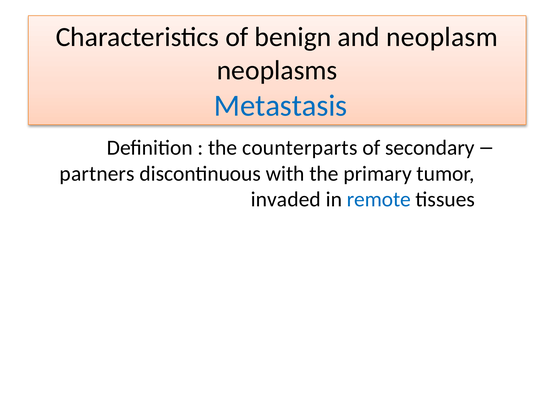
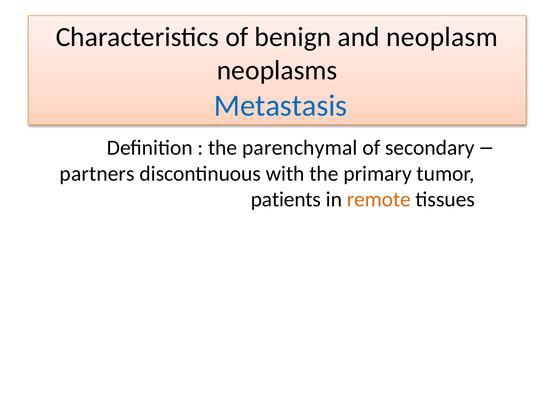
counterparts: counterparts -> parenchymal (300, 148)
invaded: invaded -> patients (286, 199)
remote colour: blue -> orange (379, 199)
